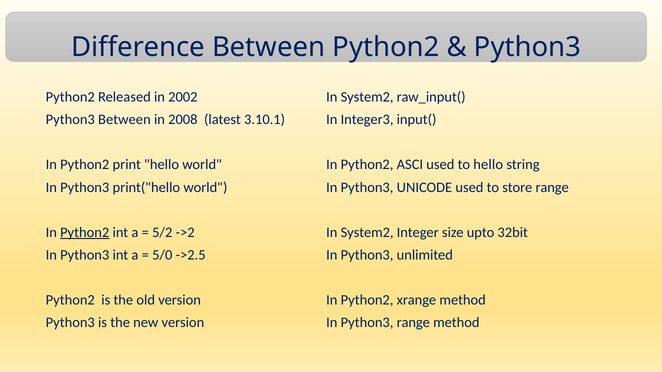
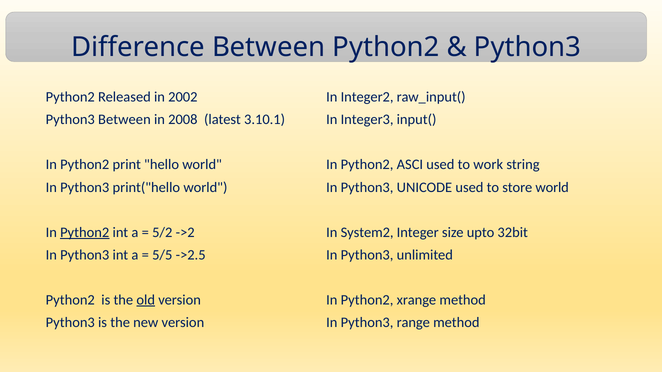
System2: System2 -> Integer2 (367, 97)
to hello: hello -> work (488, 165)
store range: range -> world (552, 187)
5/0: 5/0 -> 5/5 (162, 255)
old underline: none -> present (146, 300)
